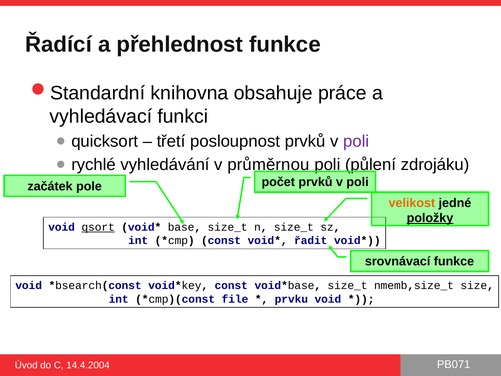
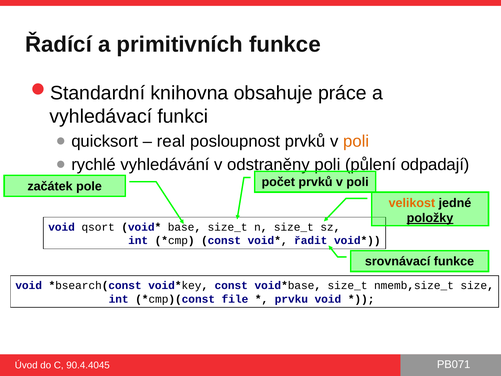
přehlednost: přehlednost -> primitivních (180, 44)
třetí: třetí -> real (171, 141)
poli colour: purple -> orange (356, 141)
průměrnou: průměrnou -> odstraněny (269, 165)
zdrojáku: zdrojáku -> odpadají (435, 165)
qsort underline: present -> none (98, 227)
14.4.2004: 14.4.2004 -> 90.4.4045 (88, 365)
